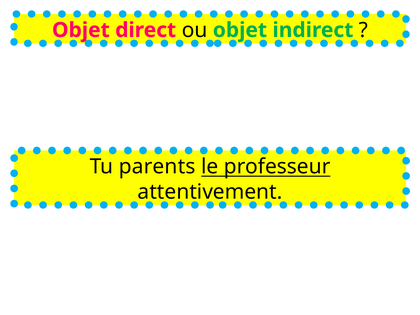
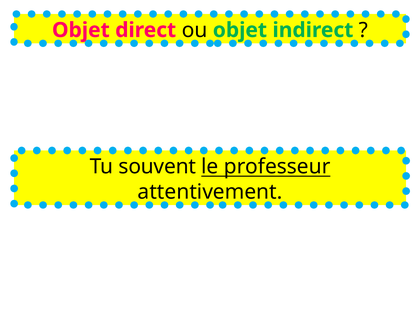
parents: parents -> souvent (157, 167)
